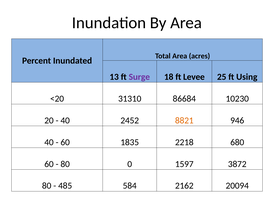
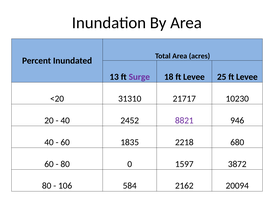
25 ft Using: Using -> Levee (247, 77)
86684: 86684 -> 21717 (184, 99)
8821 colour: orange -> purple (184, 121)
485: 485 -> 106 (65, 186)
